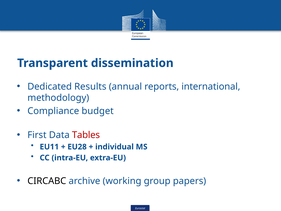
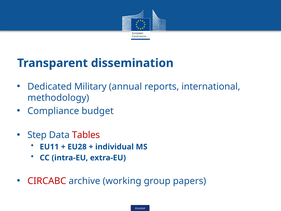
Results: Results -> Military (90, 87)
First: First -> Step (37, 135)
CIRCABC colour: black -> red (47, 181)
